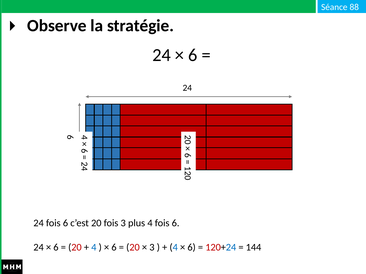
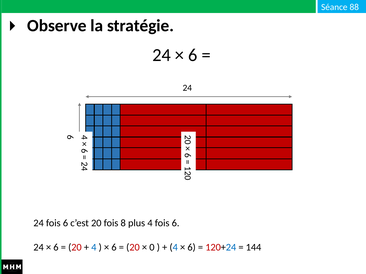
fois 3: 3 -> 8 (123, 223)
3: 3 -> 0 (152, 248)
